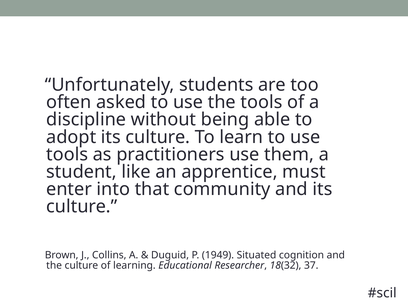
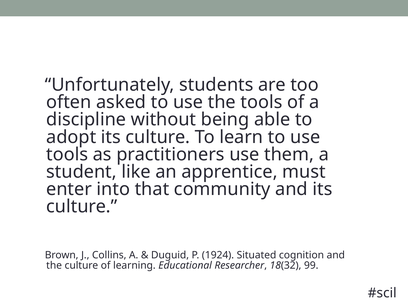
1949: 1949 -> 1924 (218, 255)
37: 37 -> 99 (311, 265)
